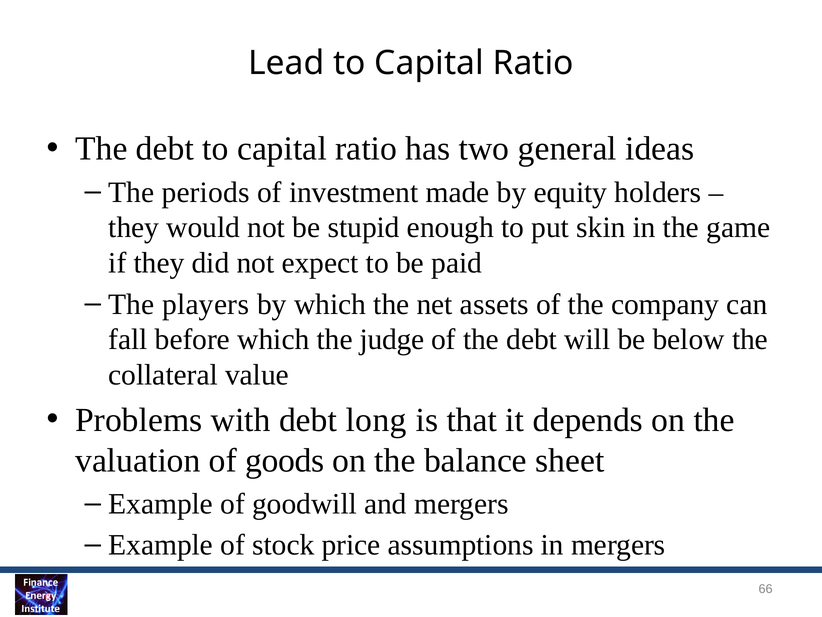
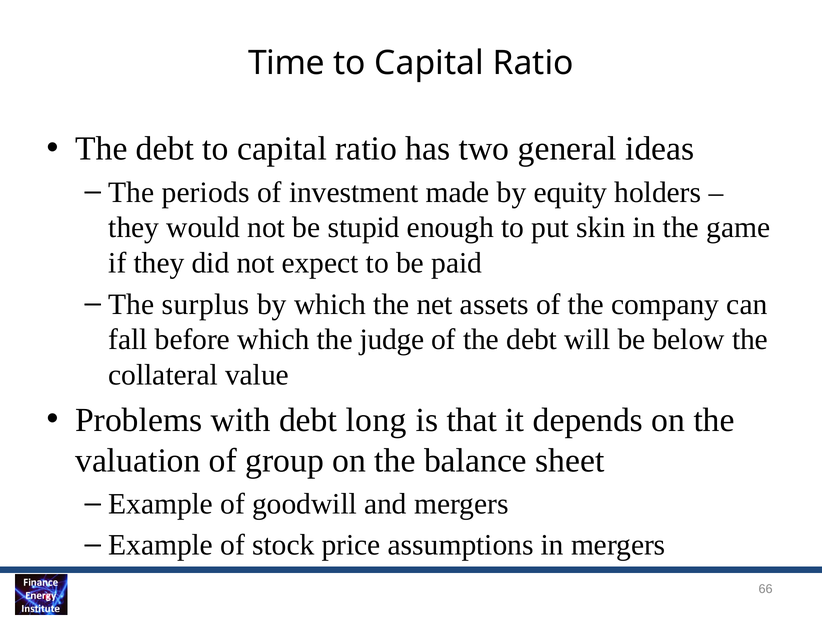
Lead: Lead -> Time (286, 63)
players: players -> surplus (206, 304)
goods: goods -> group (285, 460)
